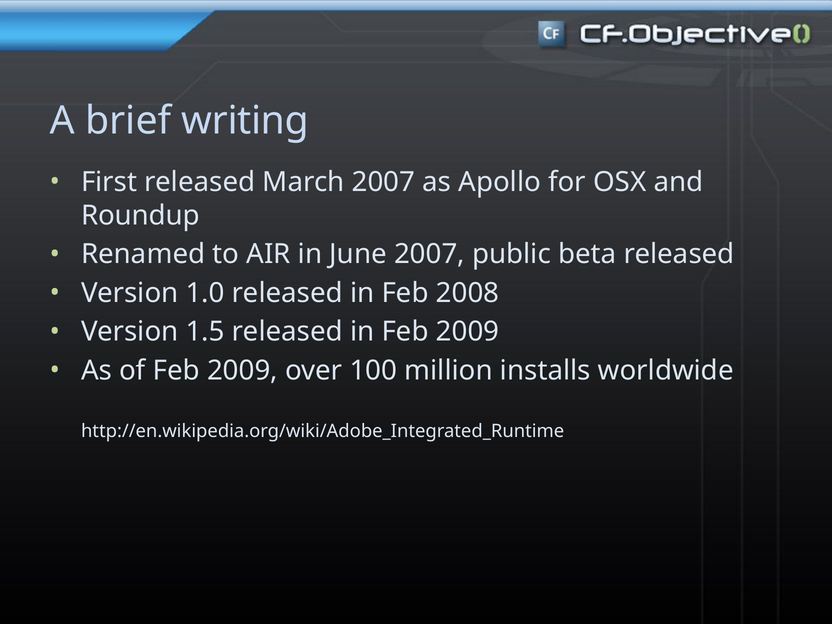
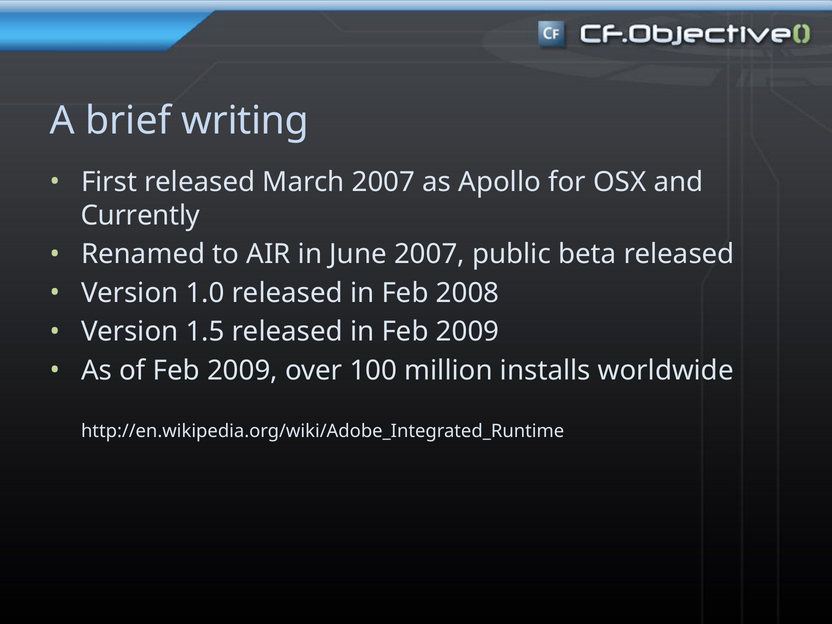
Roundup: Roundup -> Currently (140, 215)
